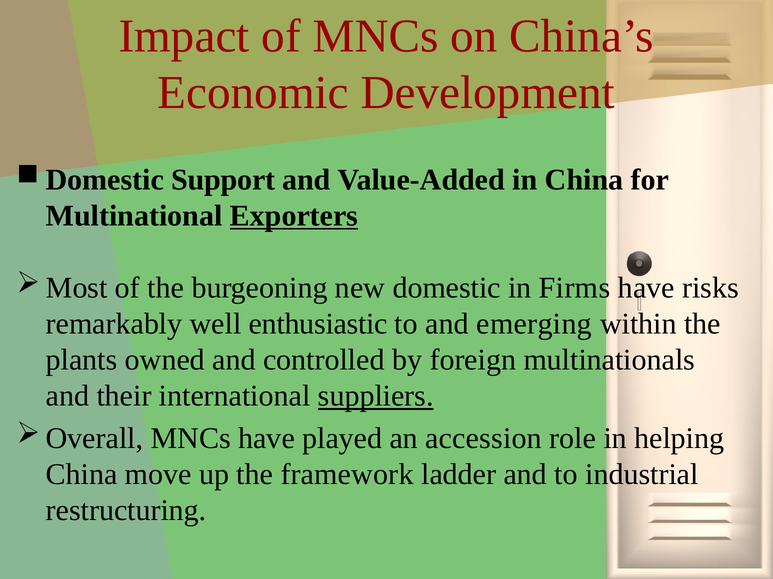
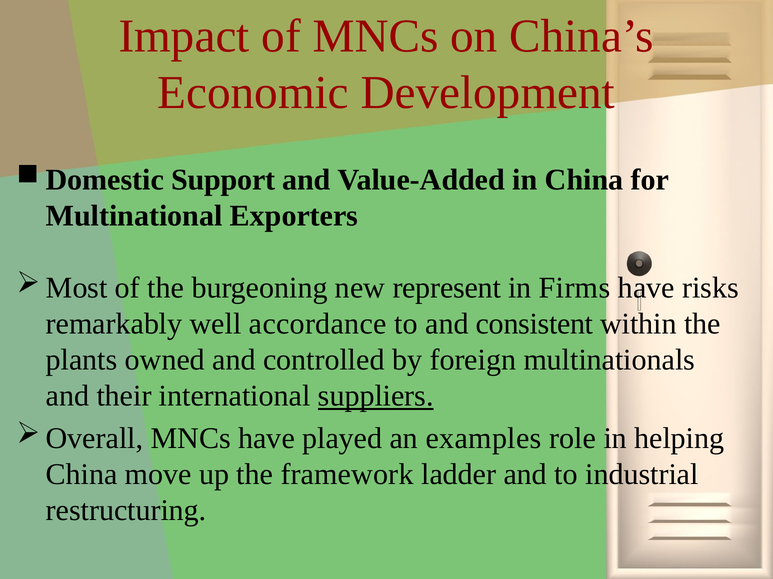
Exporters underline: present -> none (294, 216)
domestic: domestic -> represent (447, 288)
enthusiastic: enthusiastic -> accordance (318, 324)
emerging: emerging -> consistent (535, 324)
accession: accession -> examples (484, 439)
